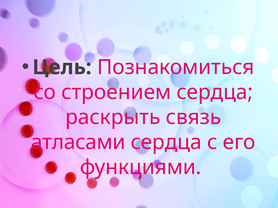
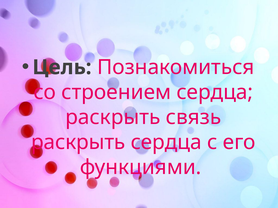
атласами: атласами -> раскрыть (78, 143)
